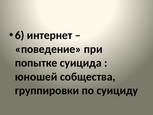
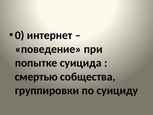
6: 6 -> 0 (20, 35)
юношей: юношей -> смертью (36, 77)
